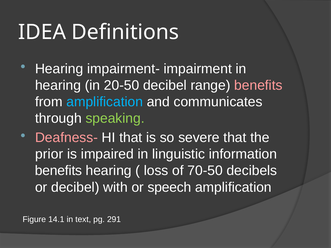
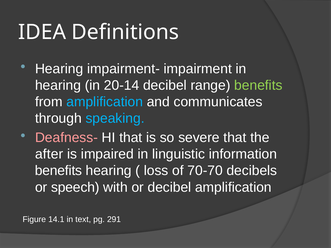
20-50: 20-50 -> 20-14 (122, 85)
benefits colour: pink -> light green (258, 85)
speaking colour: light green -> light blue (115, 118)
prior: prior -> after (49, 154)
70-50: 70-50 -> 70-70 (205, 171)
or decibel: decibel -> speech (75, 187)
or speech: speech -> decibel (169, 187)
